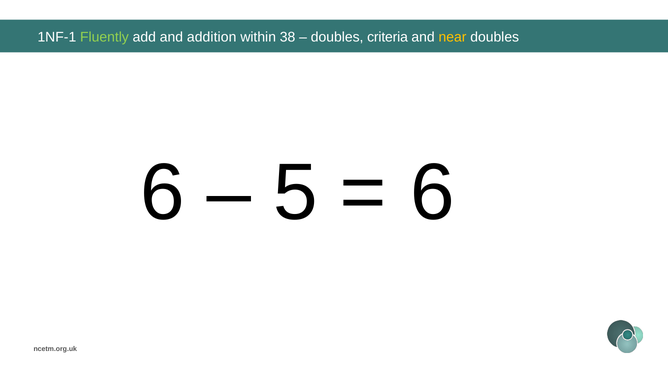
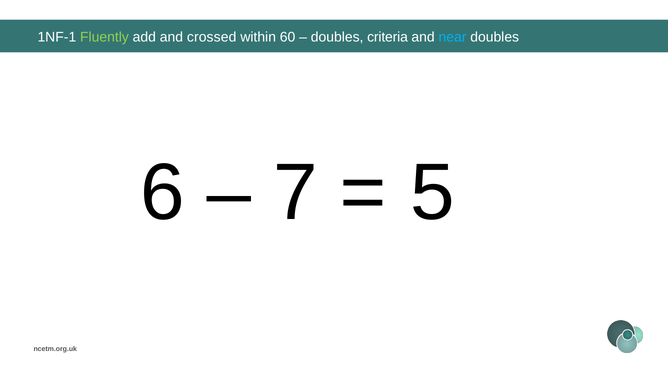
addition: addition -> crossed (212, 37)
38: 38 -> 60 (288, 37)
near colour: yellow -> light blue (452, 37)
5: 5 -> 7 (296, 193)
6: 6 -> 5 (433, 193)
